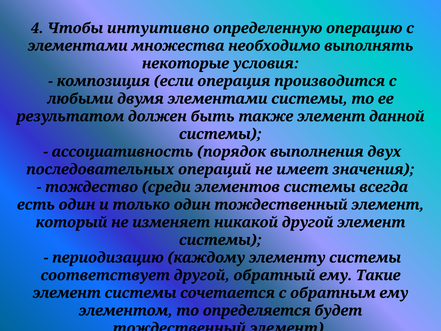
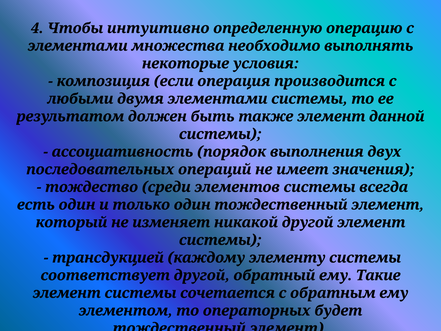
периодизацию: периодизацию -> трансдукцией (108, 258)
определяется: определяется -> операторных (257, 310)
